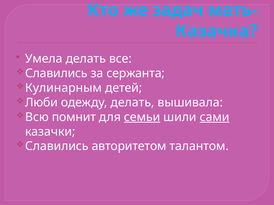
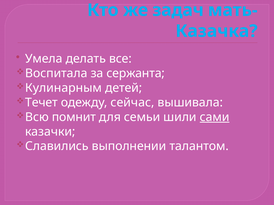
Славились: Славились -> Воспитала (56, 73)
Люби: Люби -> Течет (41, 103)
одежду делать: делать -> сейчас (132, 103)
семьи underline: present -> none (142, 117)
авторитетом: авторитетом -> выполнении (129, 147)
